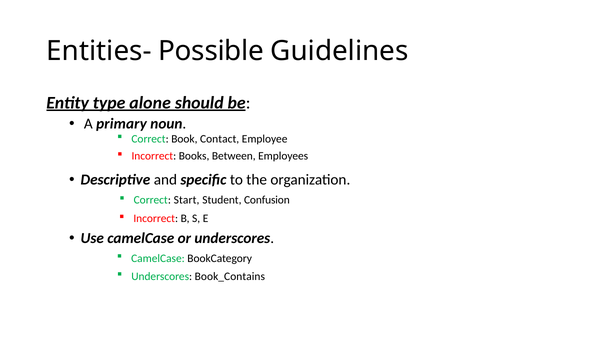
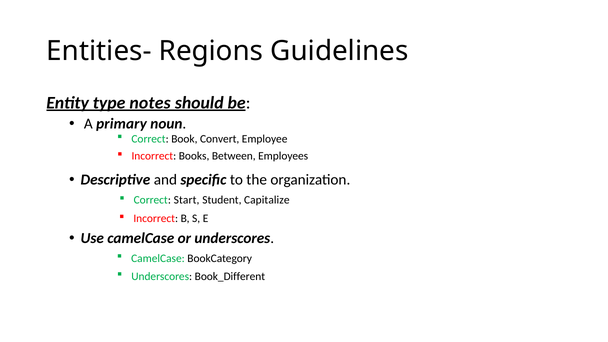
Possible: Possible -> Regions (211, 51)
alone: alone -> notes (150, 103)
Contact: Contact -> Convert (220, 139)
Confusion: Confusion -> Capitalize (267, 200)
Book_Contains: Book_Contains -> Book_Different (230, 276)
